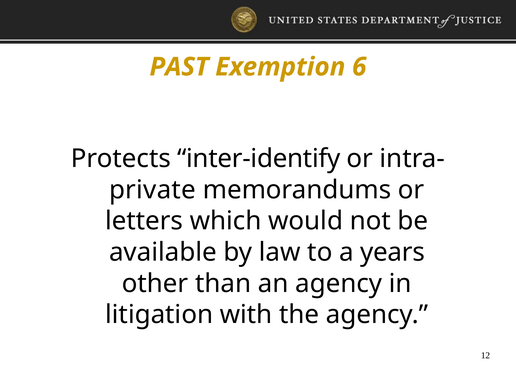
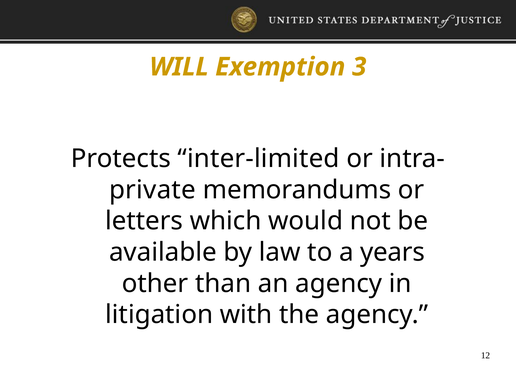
PAST: PAST -> WILL (179, 67)
6: 6 -> 3 (359, 67)
inter-identify: inter-identify -> inter-limited (259, 159)
